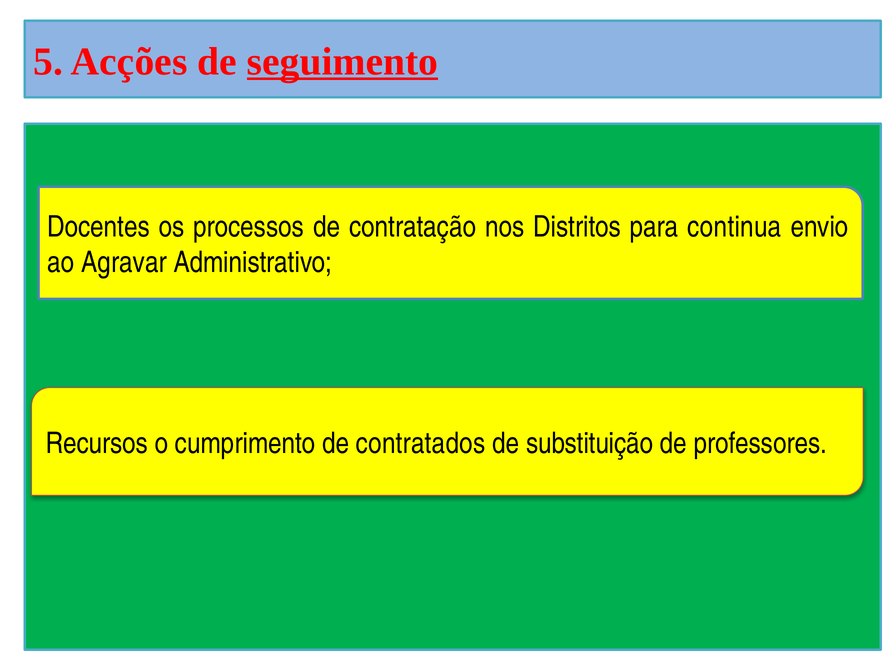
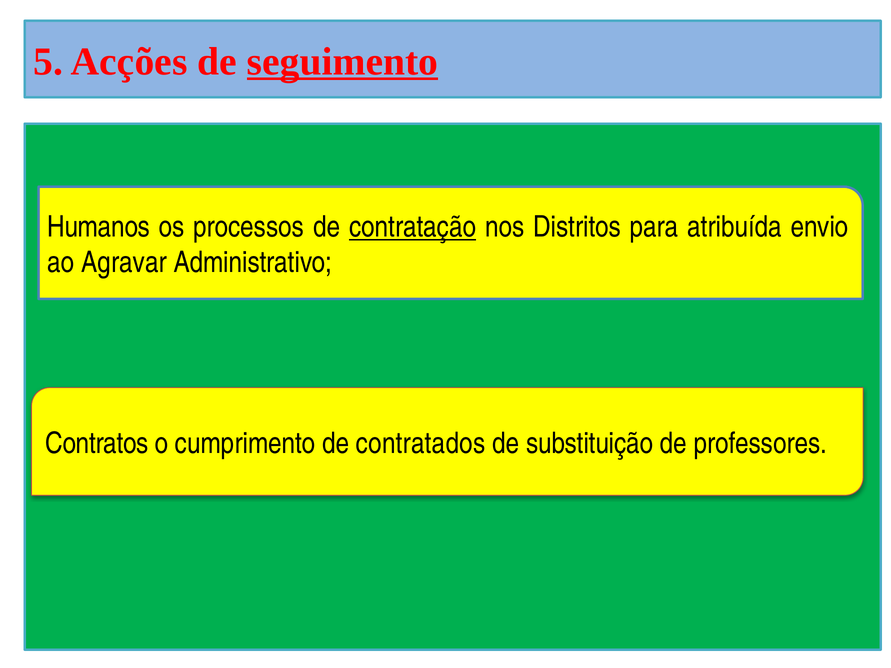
Docentes: Docentes -> Humanos (99, 227)
contratação underline: none -> present (413, 227)
continua: continua -> atribuída (735, 227)
Recursos: Recursos -> Contratos (97, 444)
